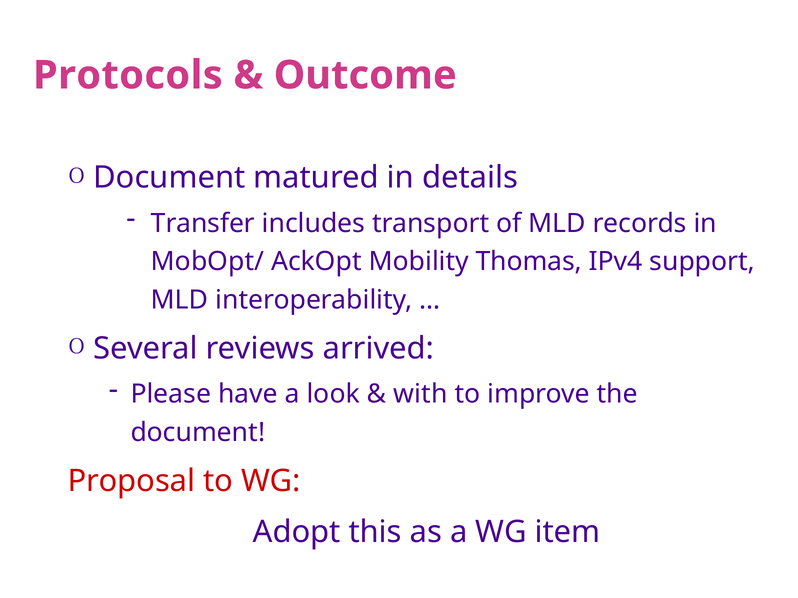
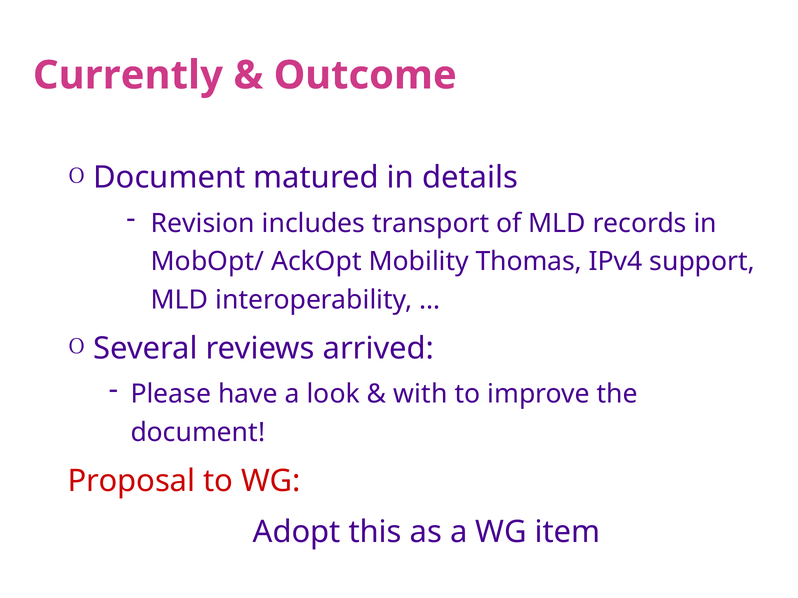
Protocols: Protocols -> Currently (128, 75)
Transfer: Transfer -> Revision (203, 223)
